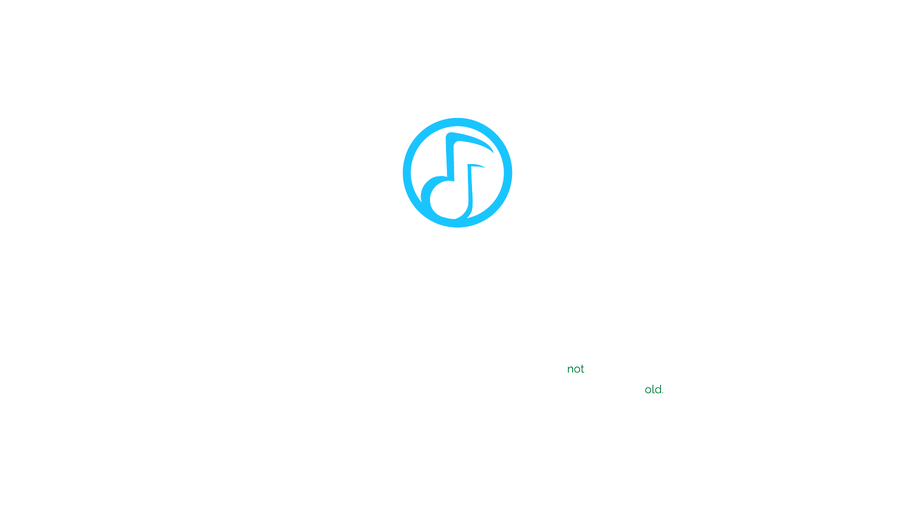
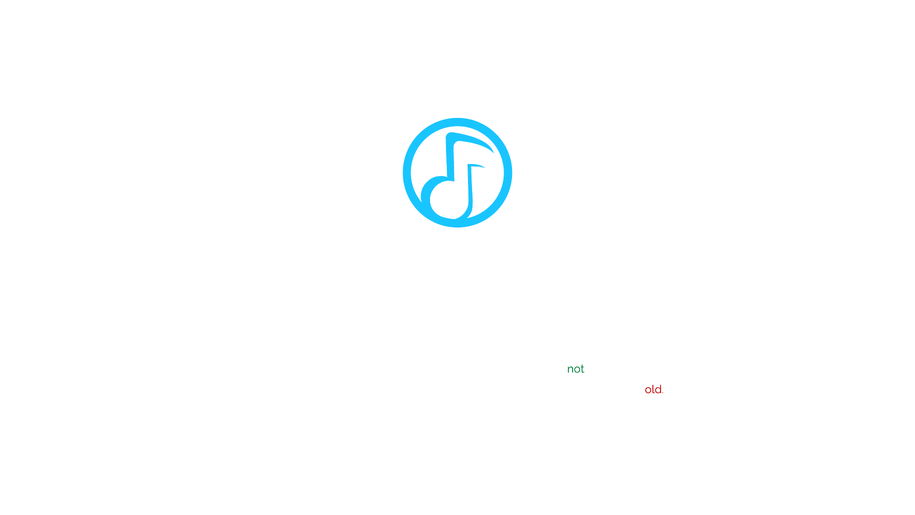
old colour: green -> red (654, 389)
